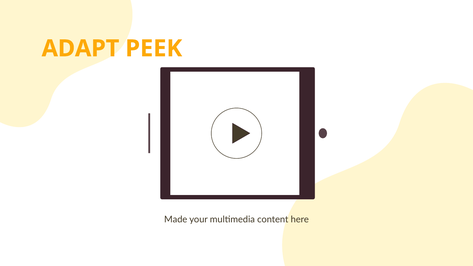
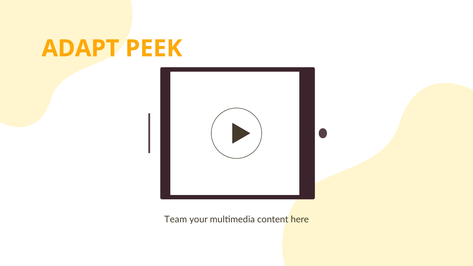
Made: Made -> Team (176, 219)
